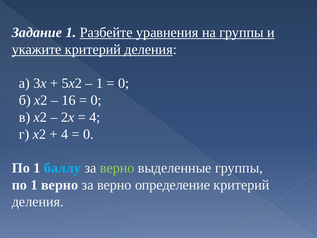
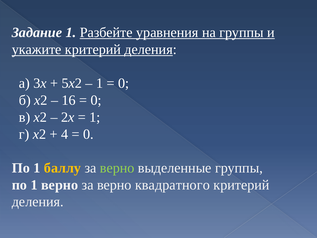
4: 4 -> 1 (95, 117)
баллу colour: light blue -> yellow (62, 168)
определение: определение -> квадратного (172, 185)
